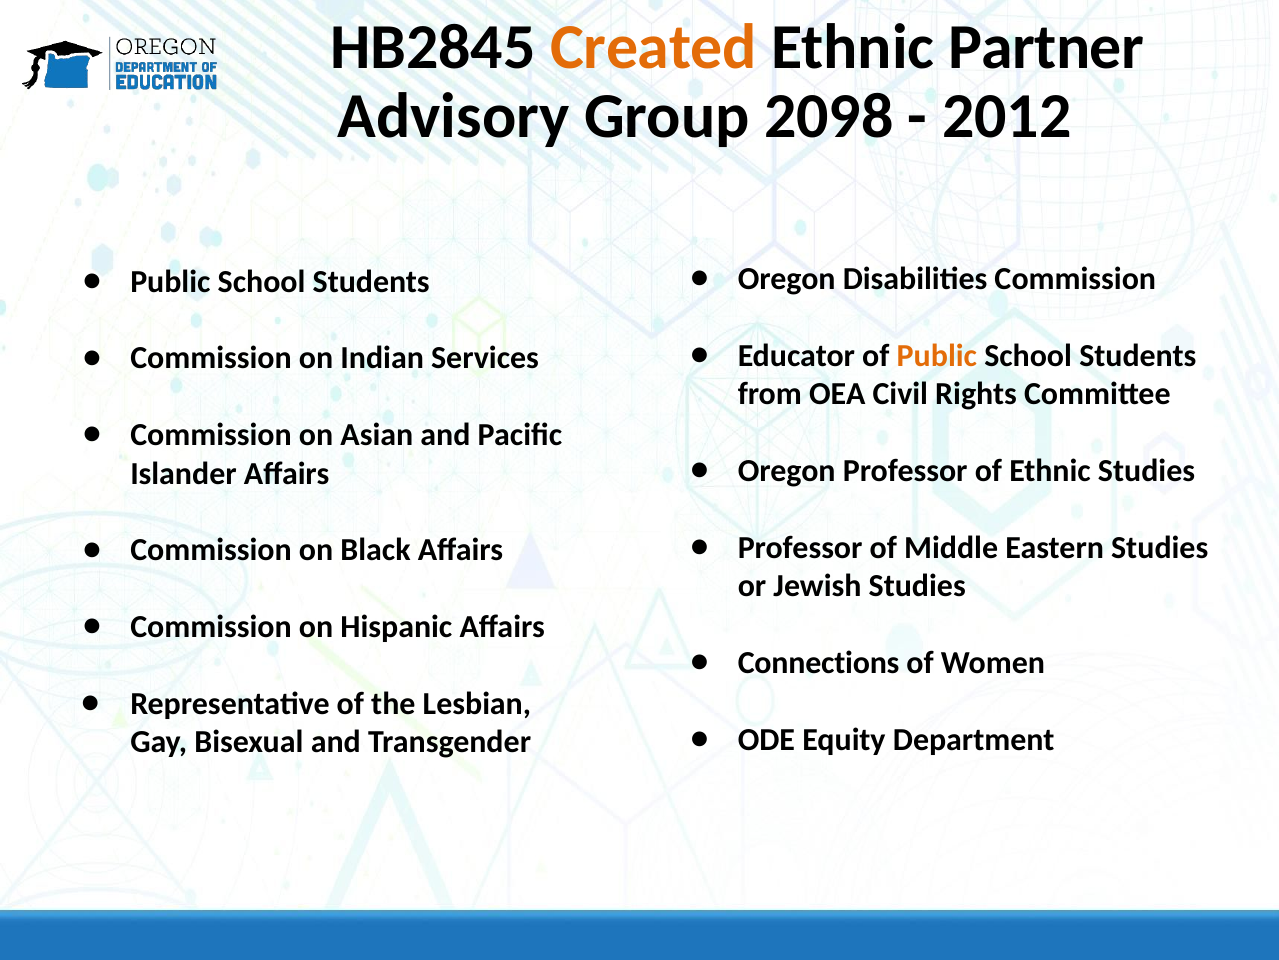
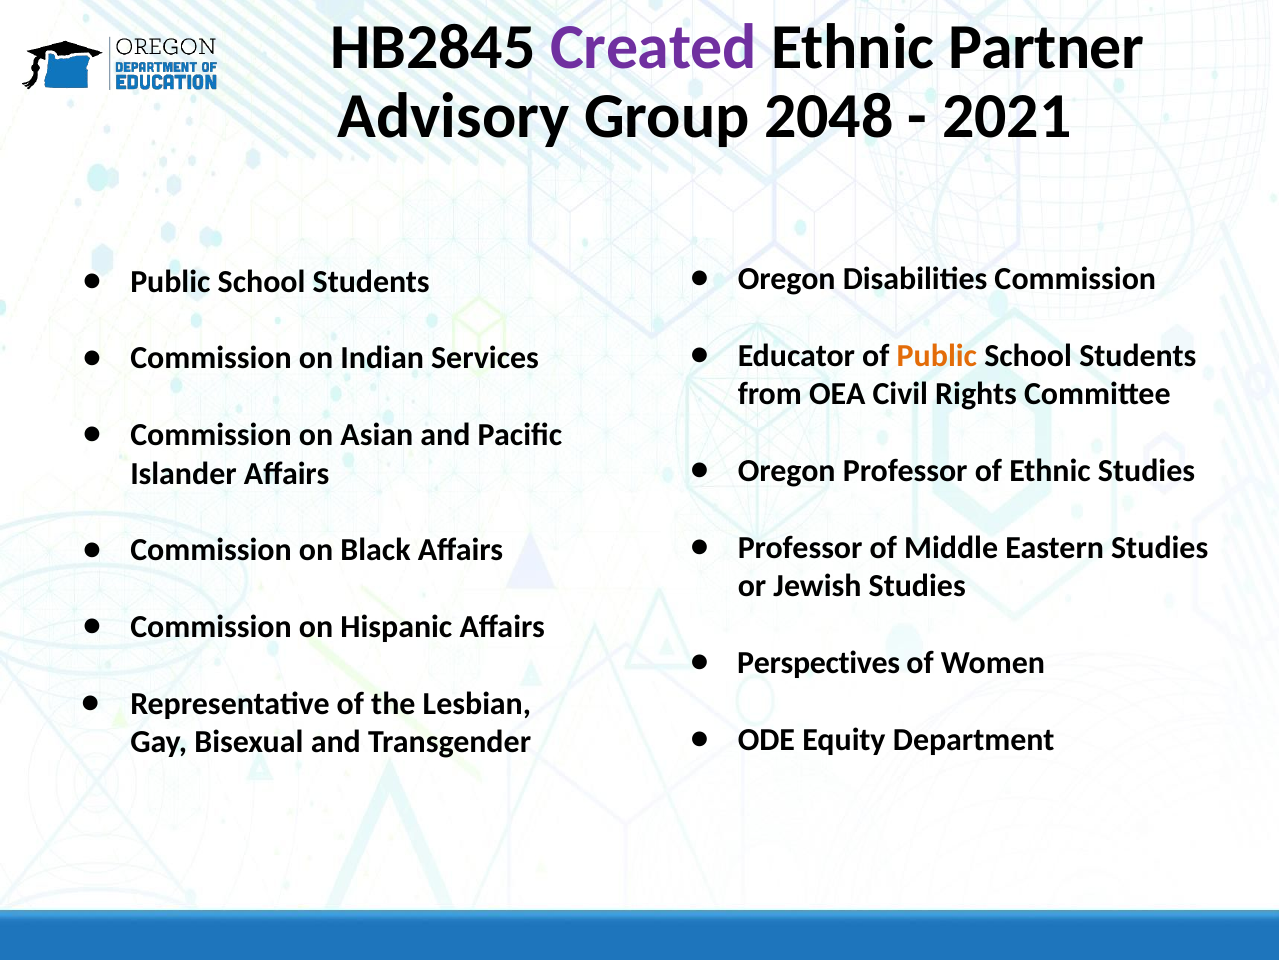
Created colour: orange -> purple (654, 47)
2098: 2098 -> 2048 (829, 116)
2012: 2012 -> 2021 (1007, 116)
Connections: Connections -> Perspectives (819, 663)
